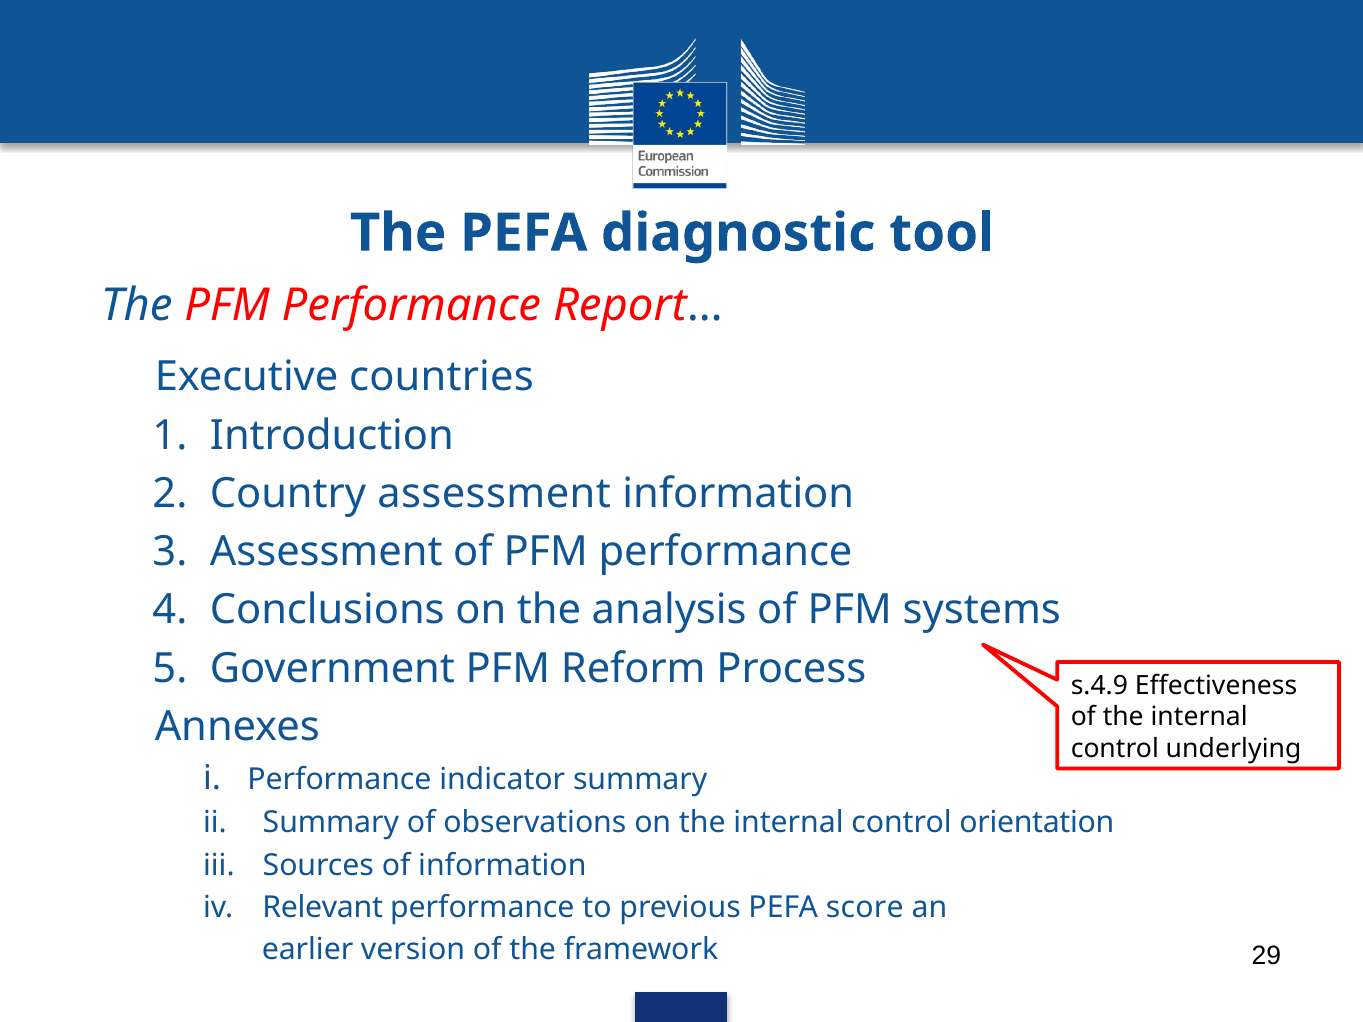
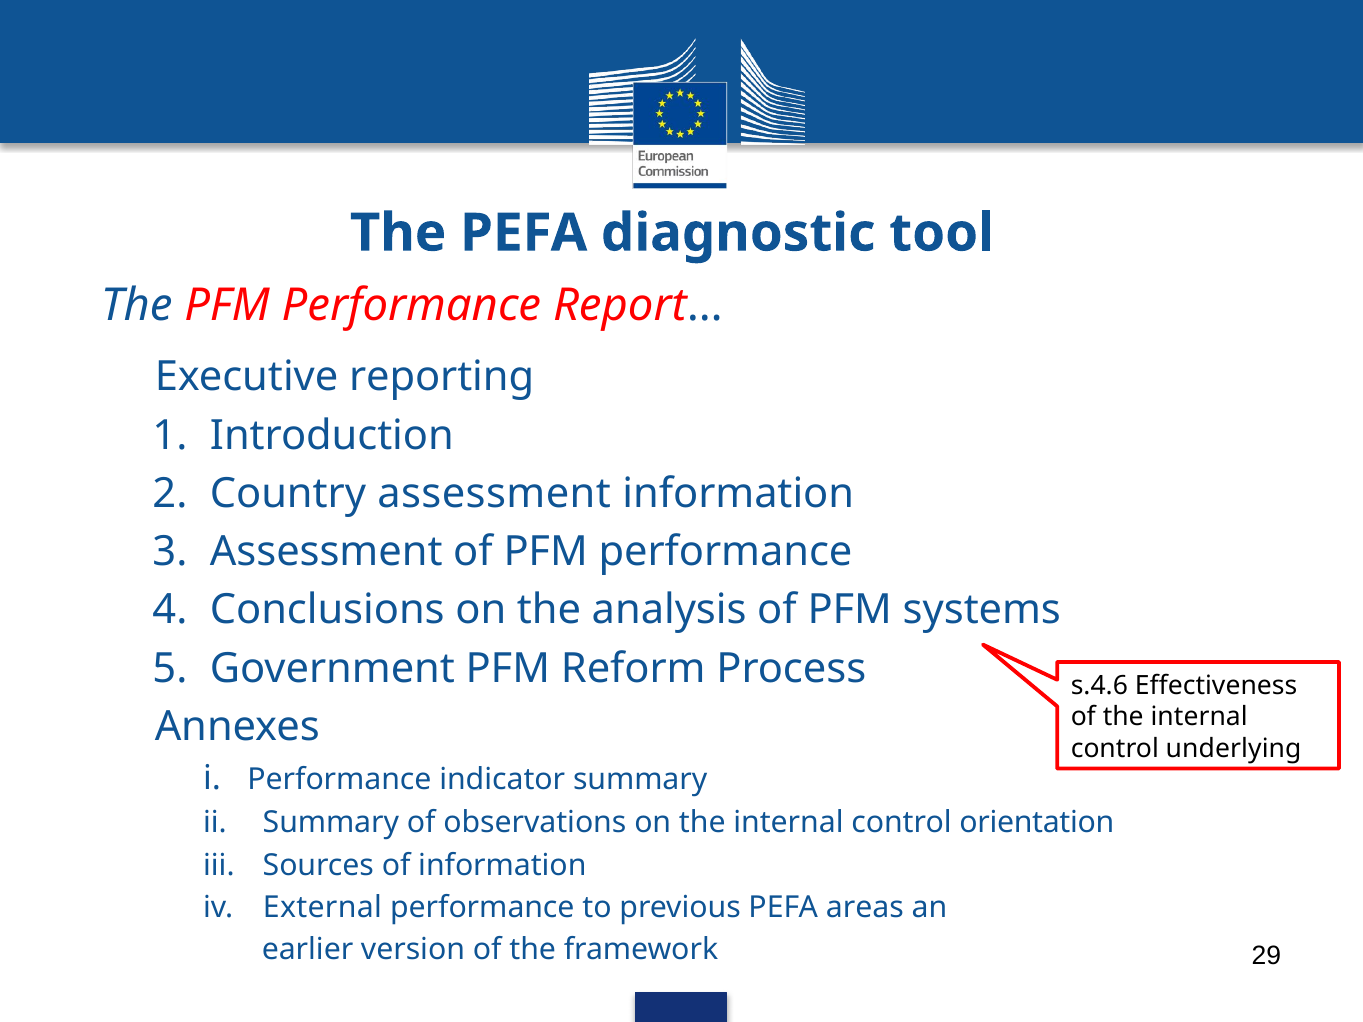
countries: countries -> reporting (442, 377)
s.4.9: s.4.9 -> s.4.6 (1099, 685)
Relevant: Relevant -> External (322, 908)
score: score -> areas (865, 908)
